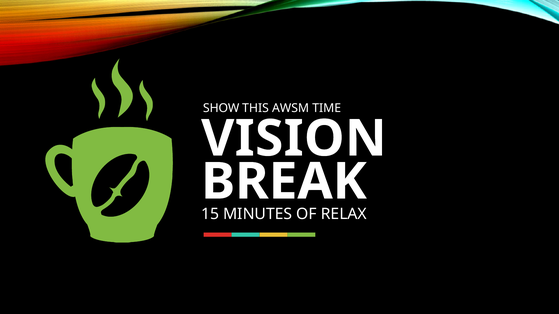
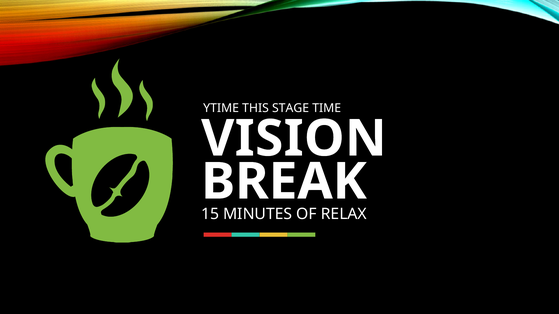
SHOW: SHOW -> YTIME (221, 108)
AWSM: AWSM -> STAGE (291, 108)
